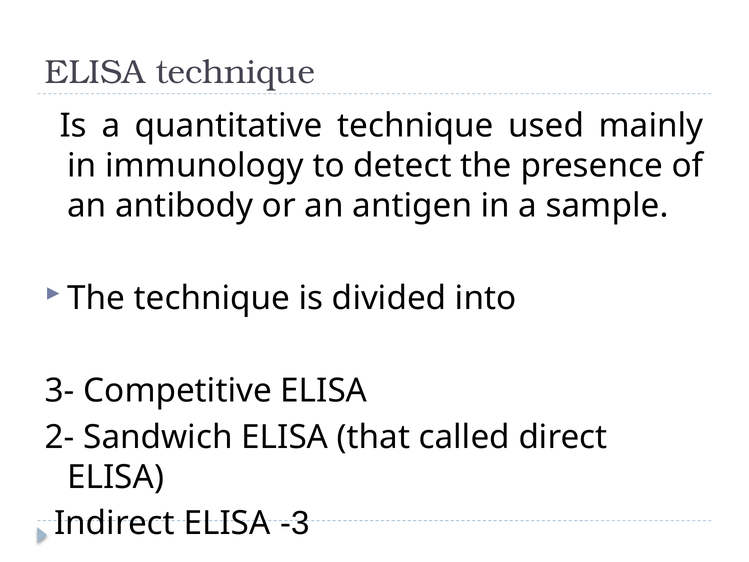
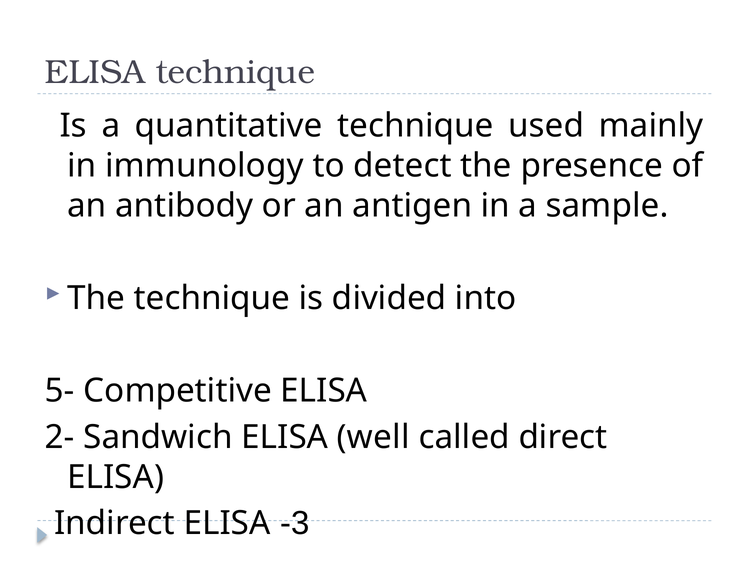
3-: 3- -> 5- (60, 391)
that: that -> well (373, 437)
